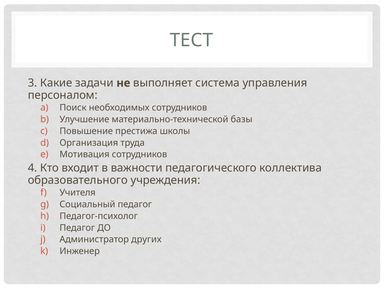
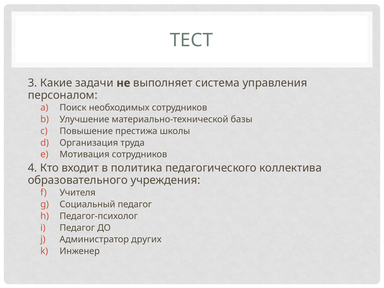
важности: важности -> политика (137, 168)
